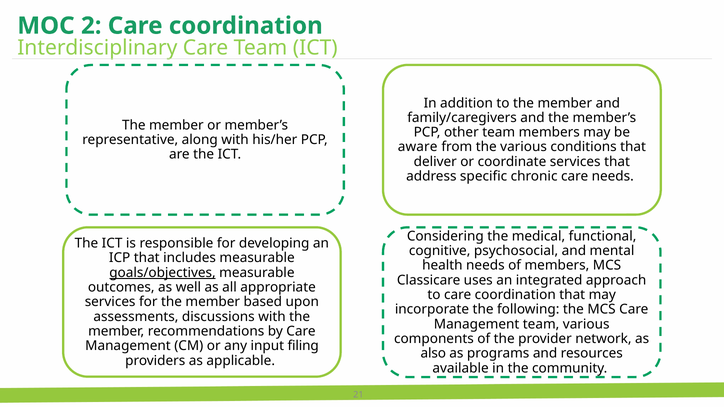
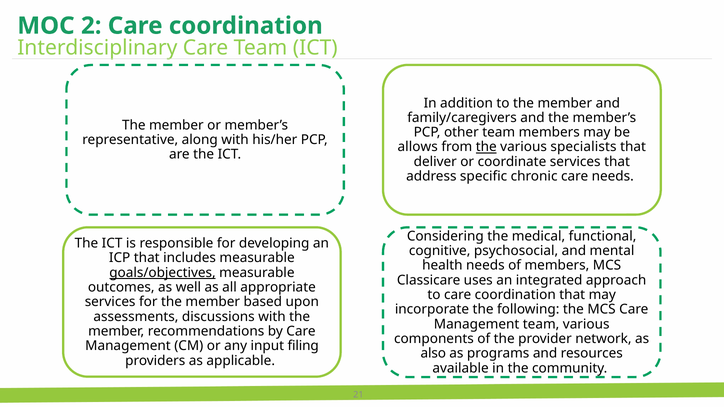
aware: aware -> allows (418, 147)
the underline: none -> present (486, 147)
conditions: conditions -> specialists (583, 147)
